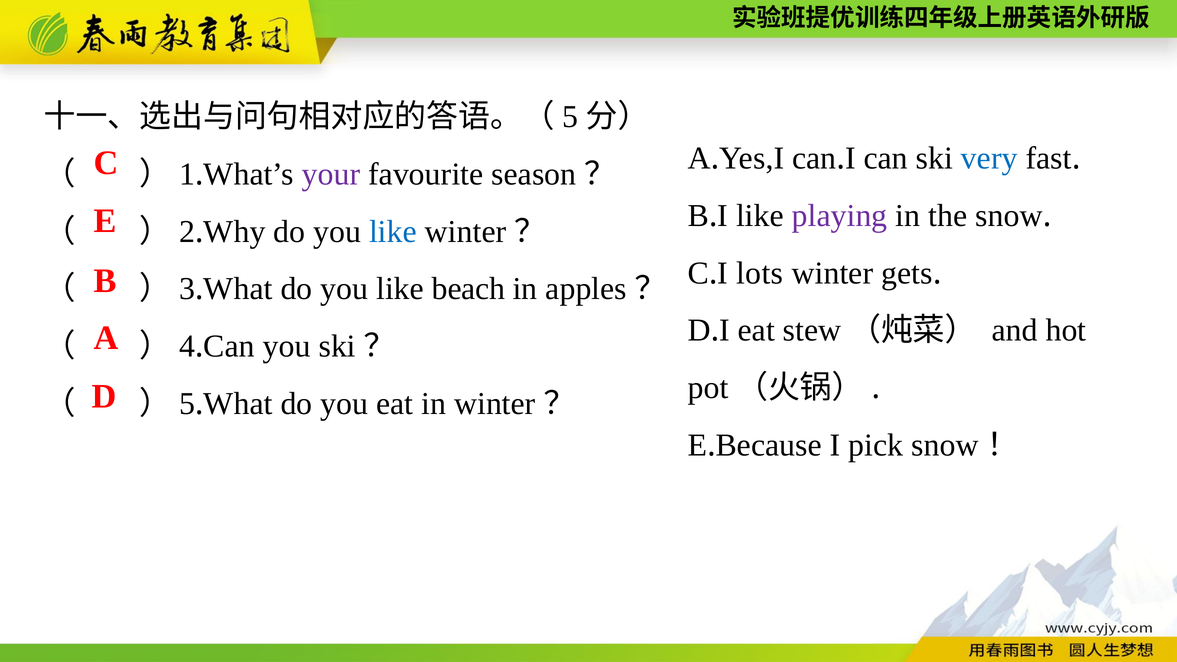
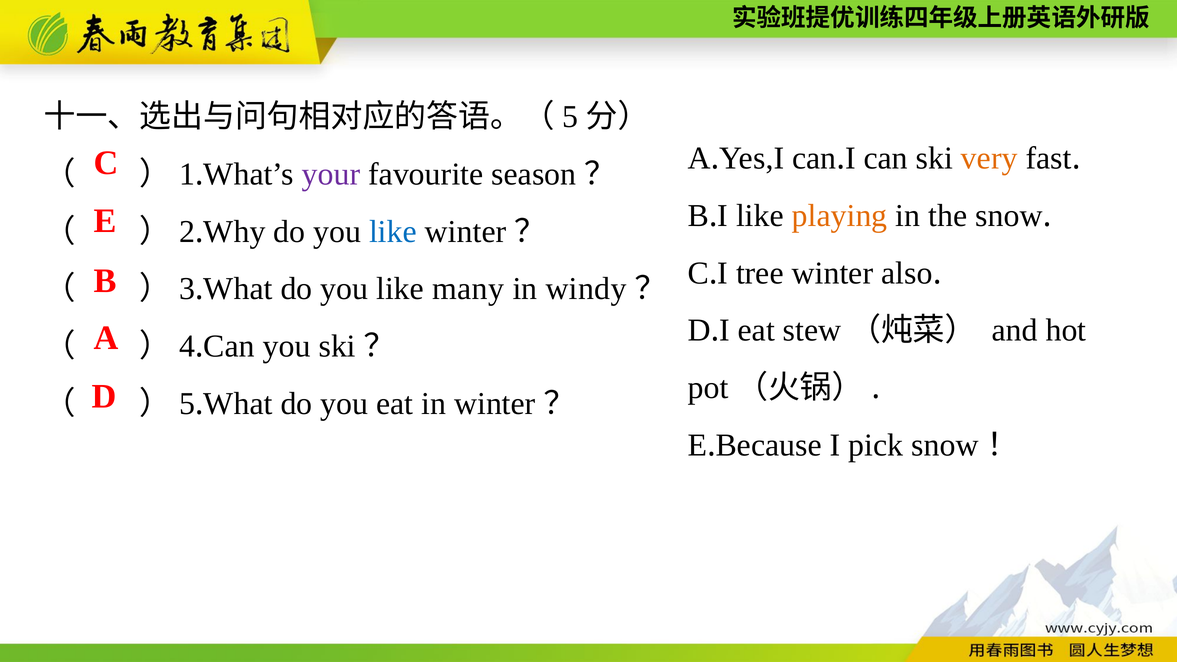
very colour: blue -> orange (989, 158)
playing colour: purple -> orange (840, 216)
lots: lots -> tree (760, 273)
gets: gets -> also (907, 273)
beach: beach -> many (468, 289)
apples: apples -> windy (586, 289)
